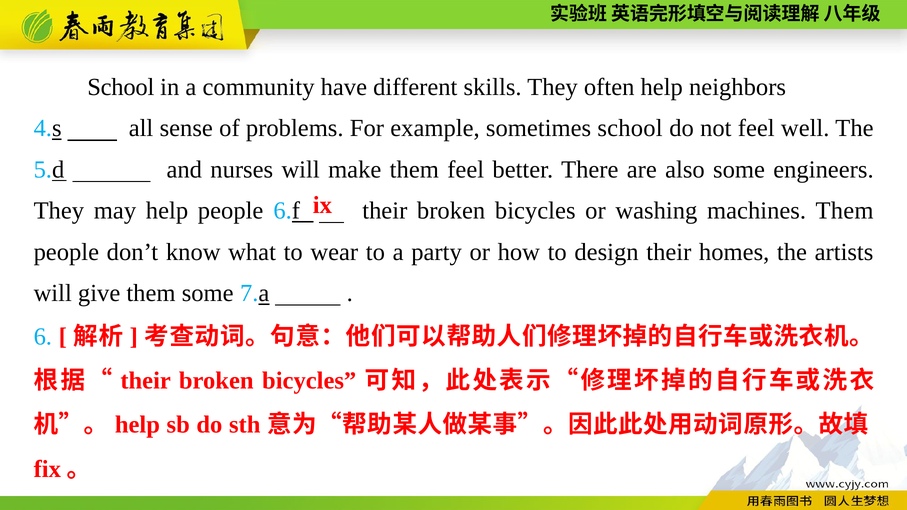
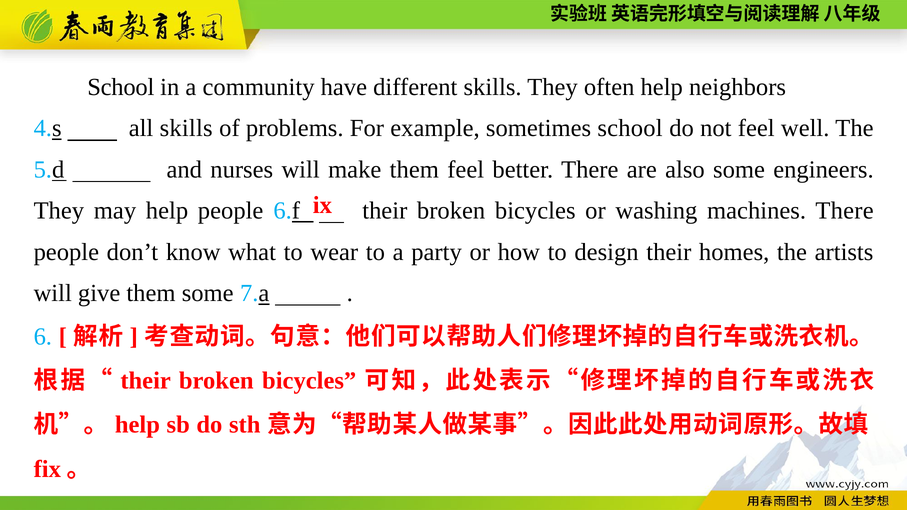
all sense: sense -> skills (186, 128)
machines Them: Them -> There (845, 211)
